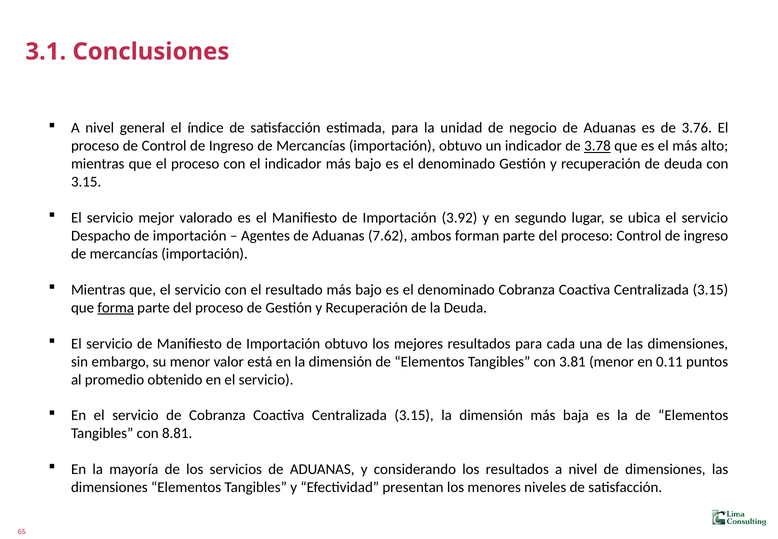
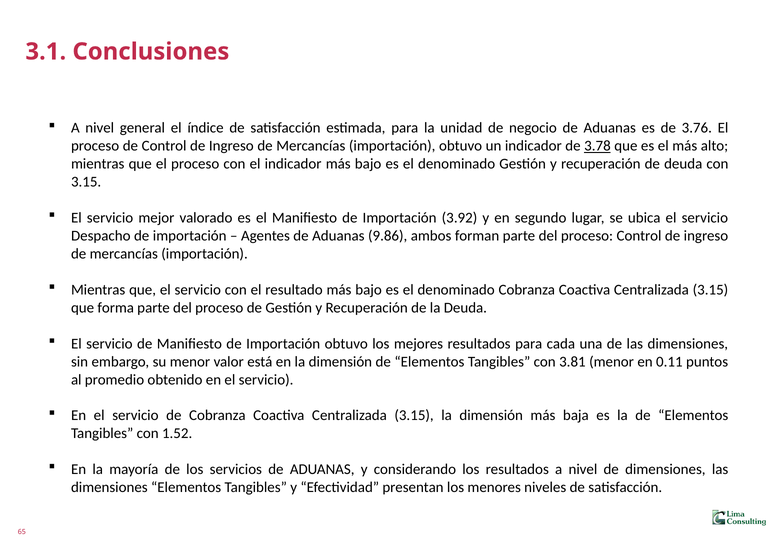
7.62: 7.62 -> 9.86 (388, 236)
forma underline: present -> none (116, 307)
8.81: 8.81 -> 1.52 (177, 433)
